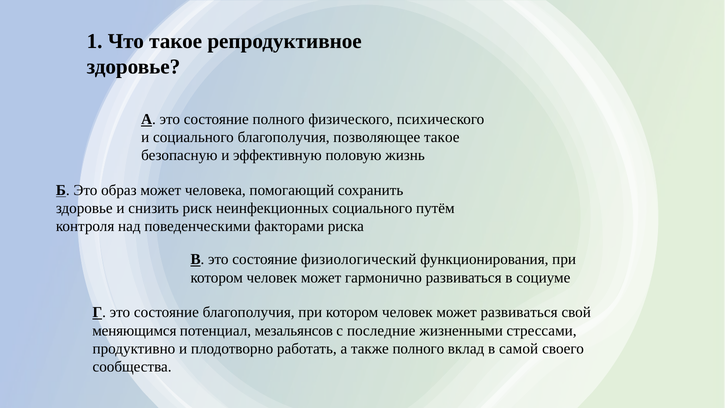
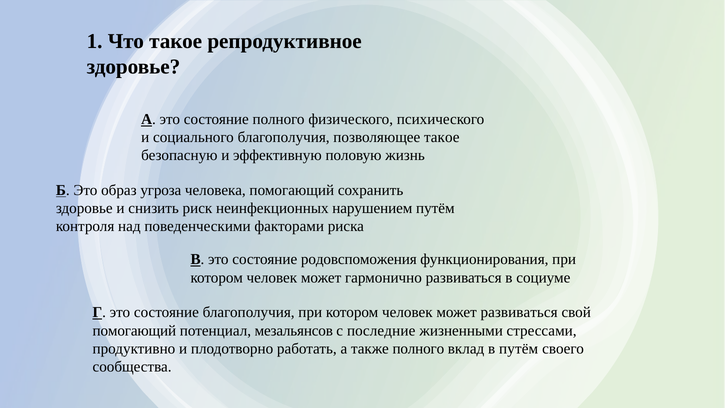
образ может: может -> угроза (161, 190)
неинфекционных социального: социального -> нарушением (372, 208)
физиологический: физиологический -> родовспоможения (359, 259)
меняющимся: меняющимся -> помогающий (134, 330)
в самой: самой -> путём (519, 349)
